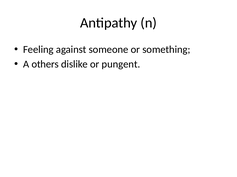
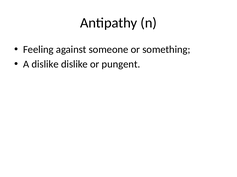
A others: others -> dislike (45, 64)
